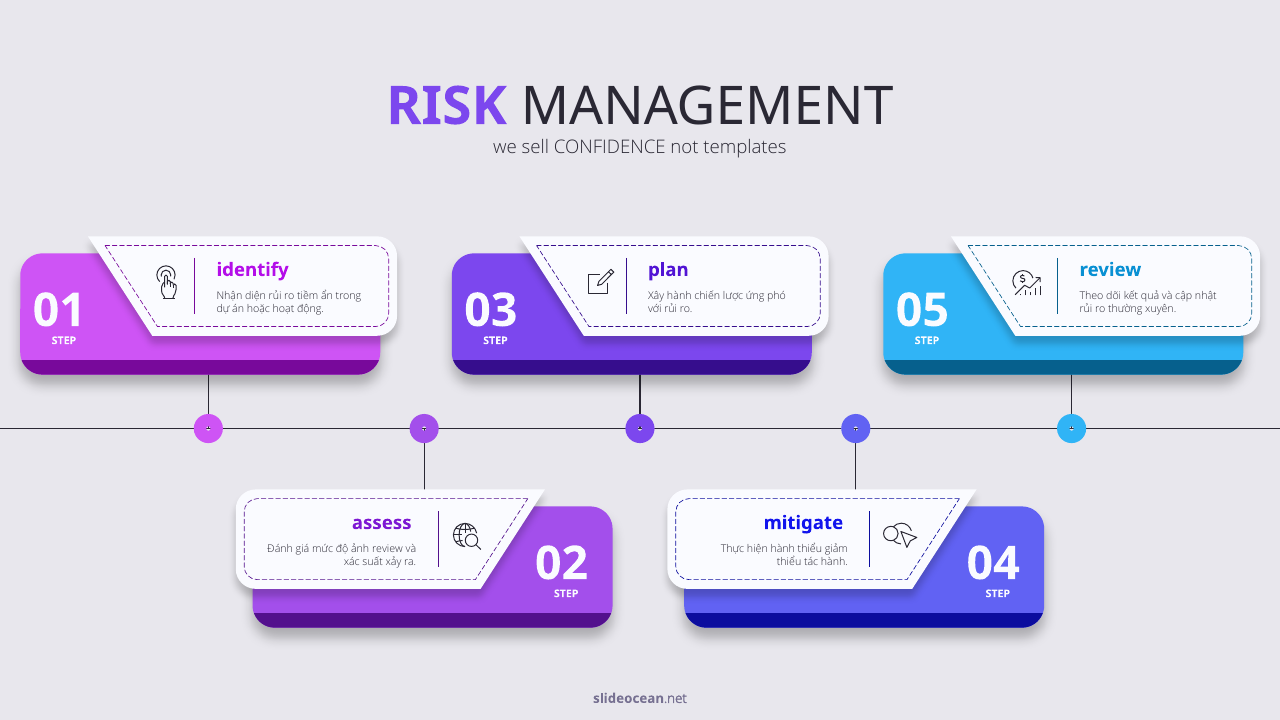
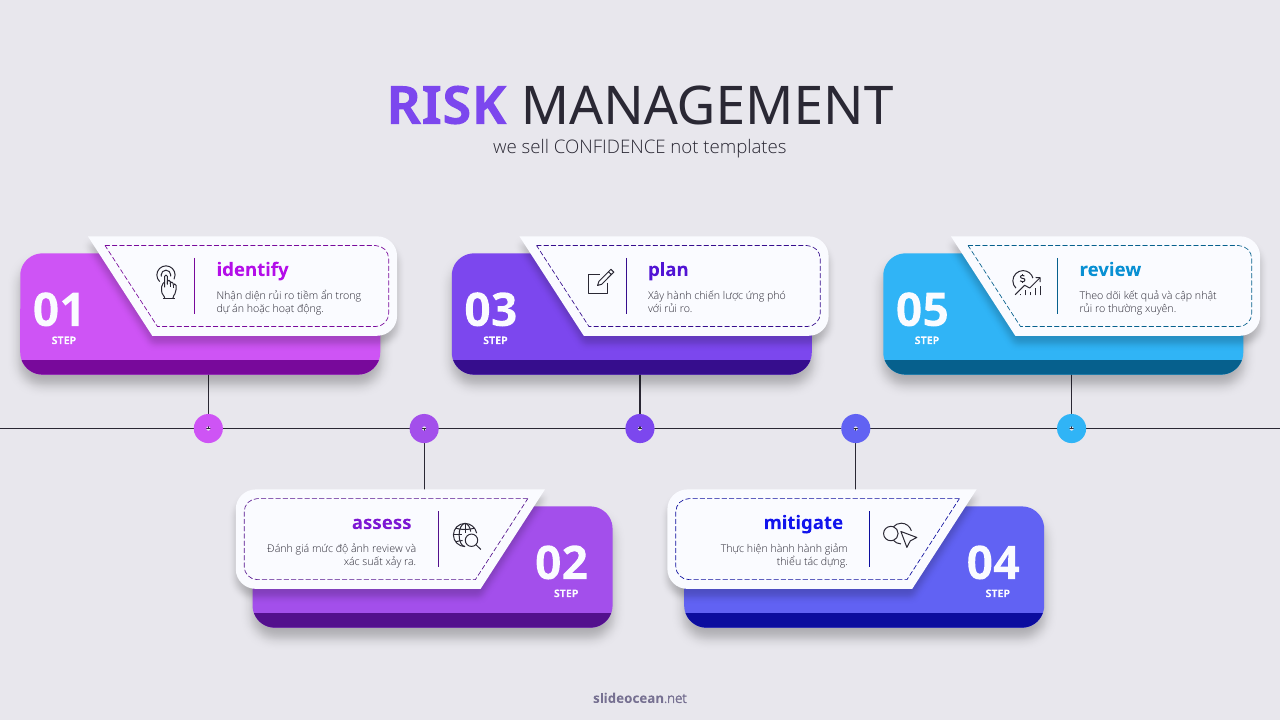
hành thiểu: thiểu -> hành (810, 549)
tác hành: hành -> dựng (834, 562)
